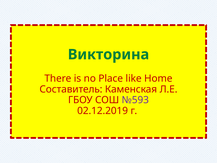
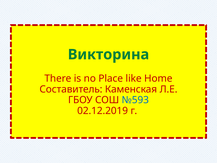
№593 colour: purple -> blue (135, 100)
